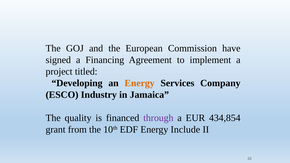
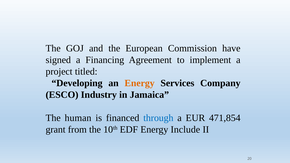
quality: quality -> human (78, 118)
through colour: purple -> blue (158, 118)
434,854: 434,854 -> 471,854 (225, 118)
